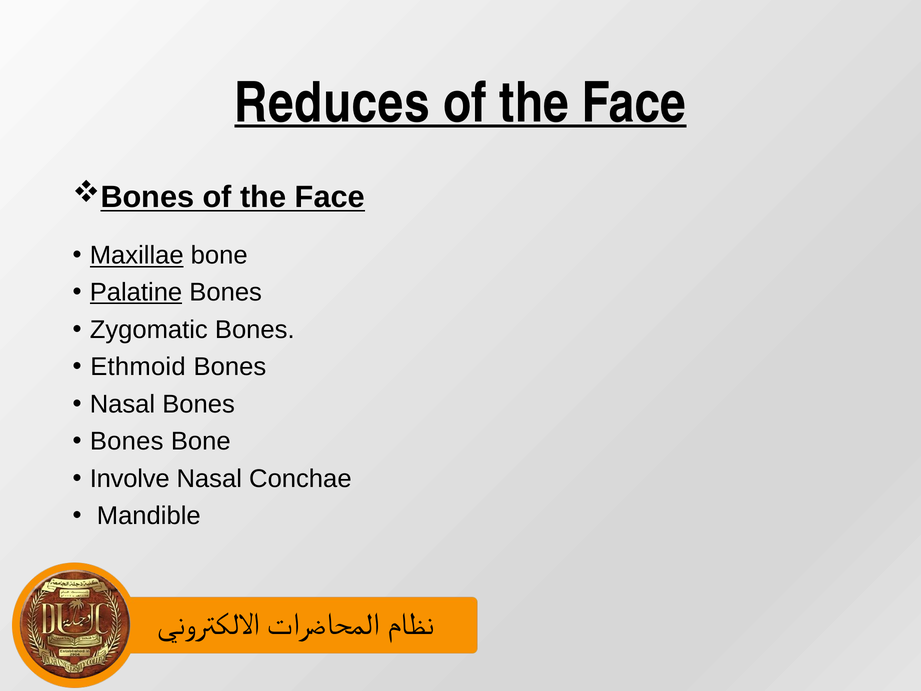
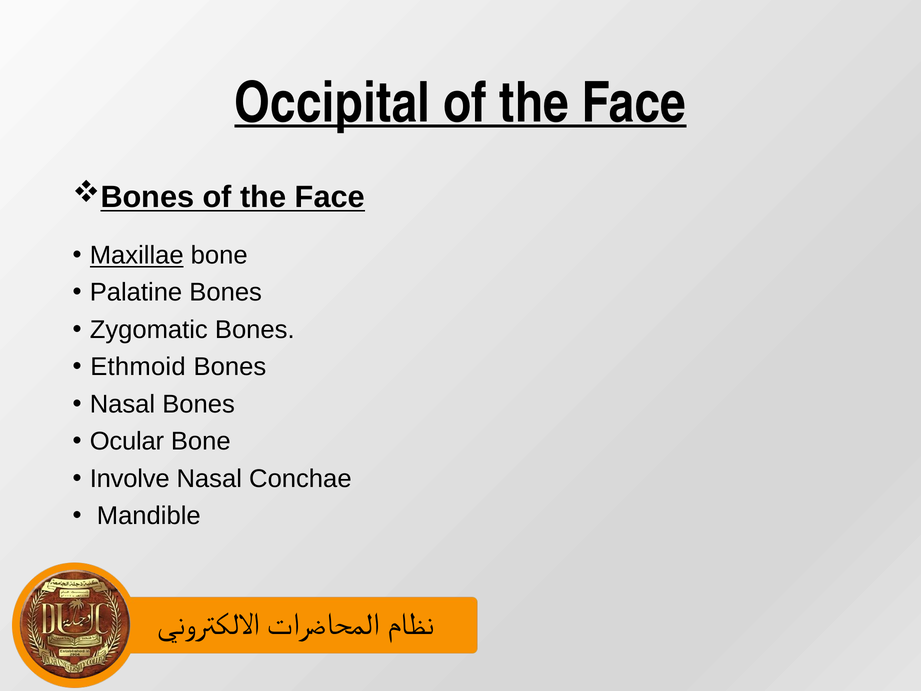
Reduces: Reduces -> Occipital (332, 103)
Palatine underline: present -> none (136, 292)
Bones: Bones -> Ocular (127, 441)
